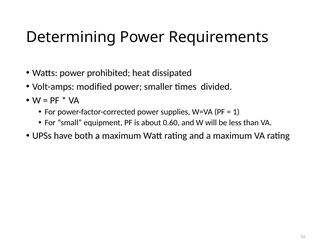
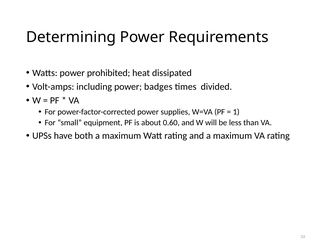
modified: modified -> including (94, 87)
smaller: smaller -> badges (158, 87)
